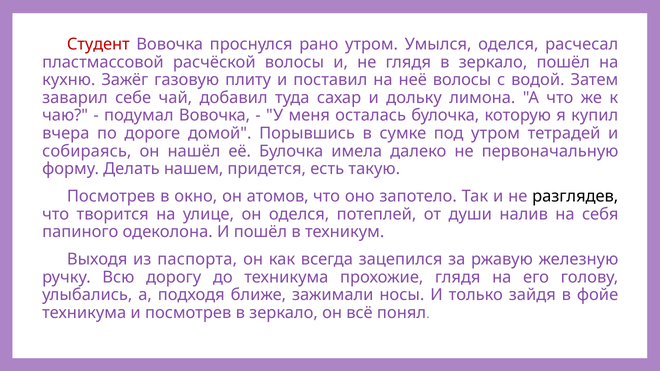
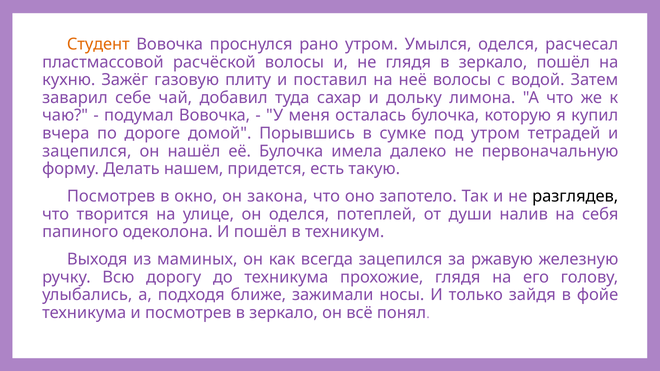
Студент colour: red -> orange (98, 44)
собираясь: собираясь -> зацепился (87, 151)
атомов: атомов -> закона (277, 196)
паспорта: паспорта -> маминых (197, 259)
